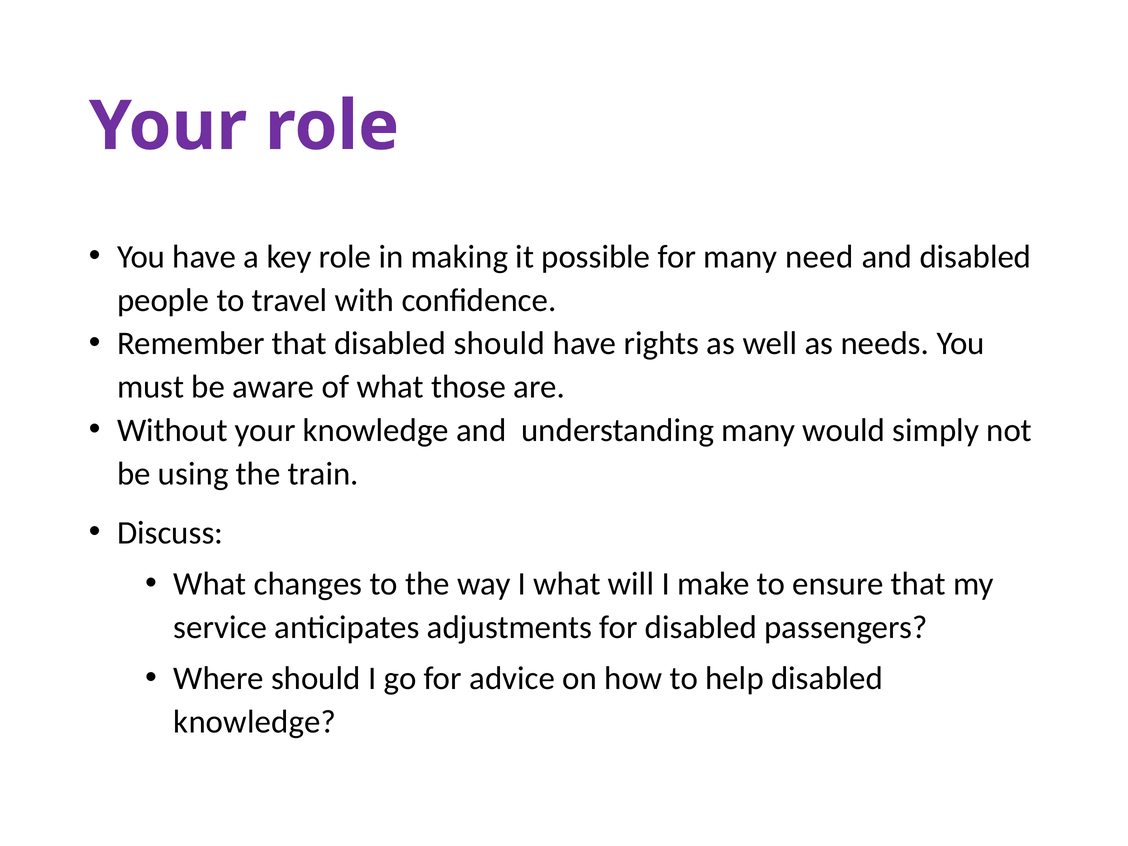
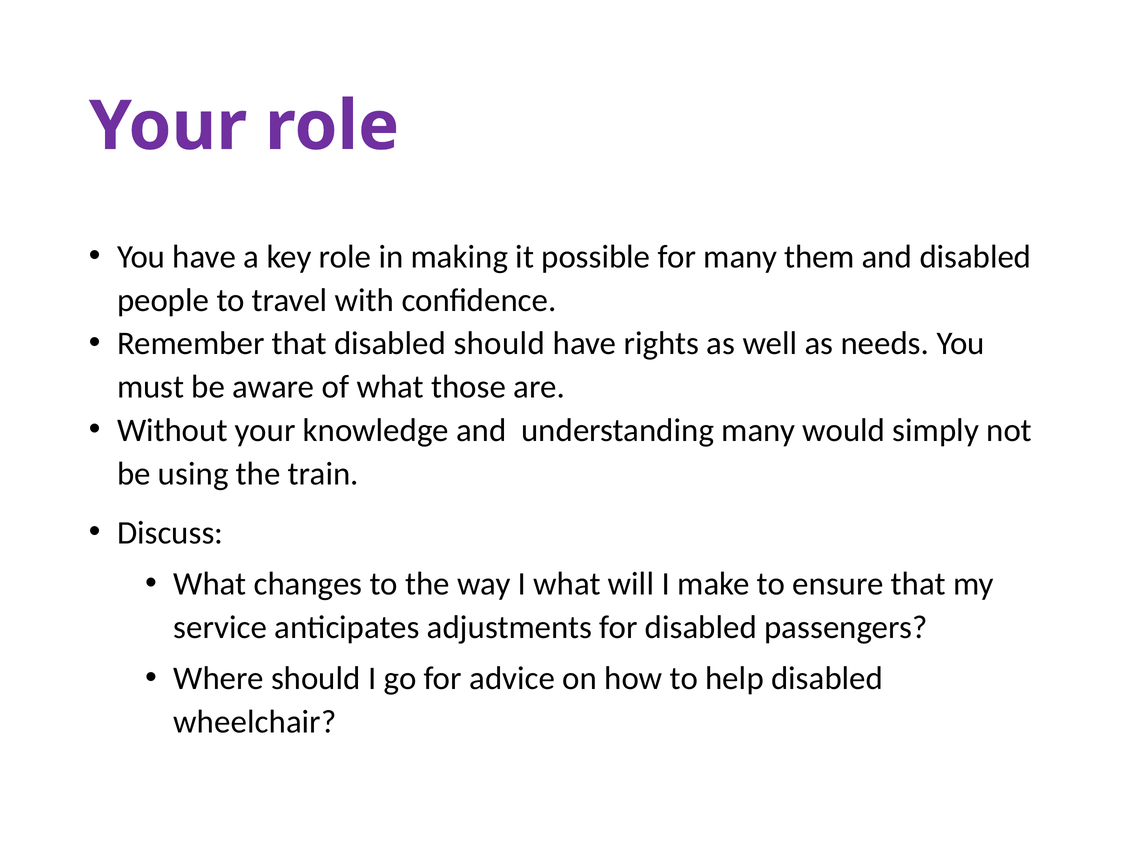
need: need -> them (820, 257)
knowledge: knowledge -> wheelchair (255, 722)
